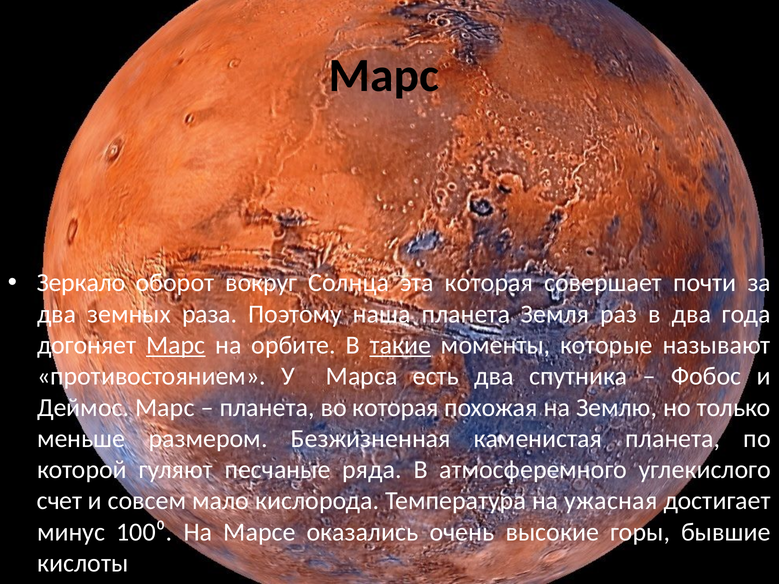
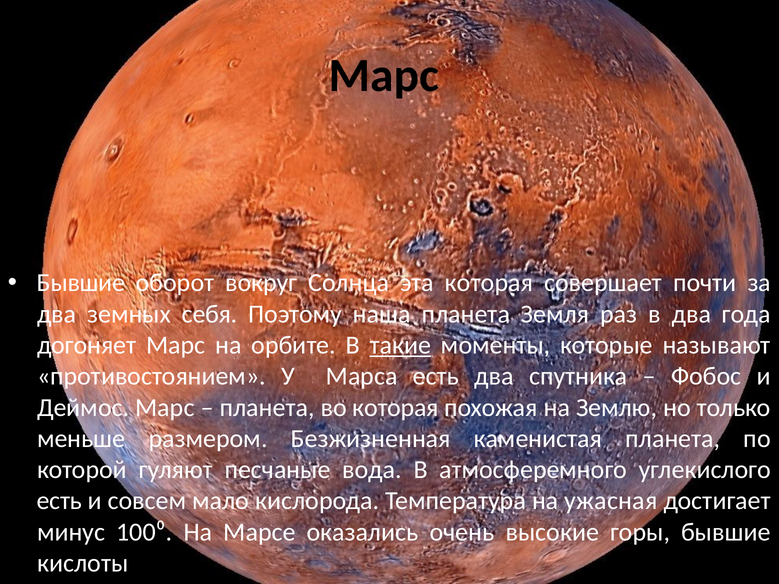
Зеркало: Зеркало -> Бывшие (81, 283)
раза: раза -> себя (210, 314)
Марс underline: present -> none (176, 345)
ряда: ряда -> вода (372, 470)
счет: счет -> есть (59, 501)
